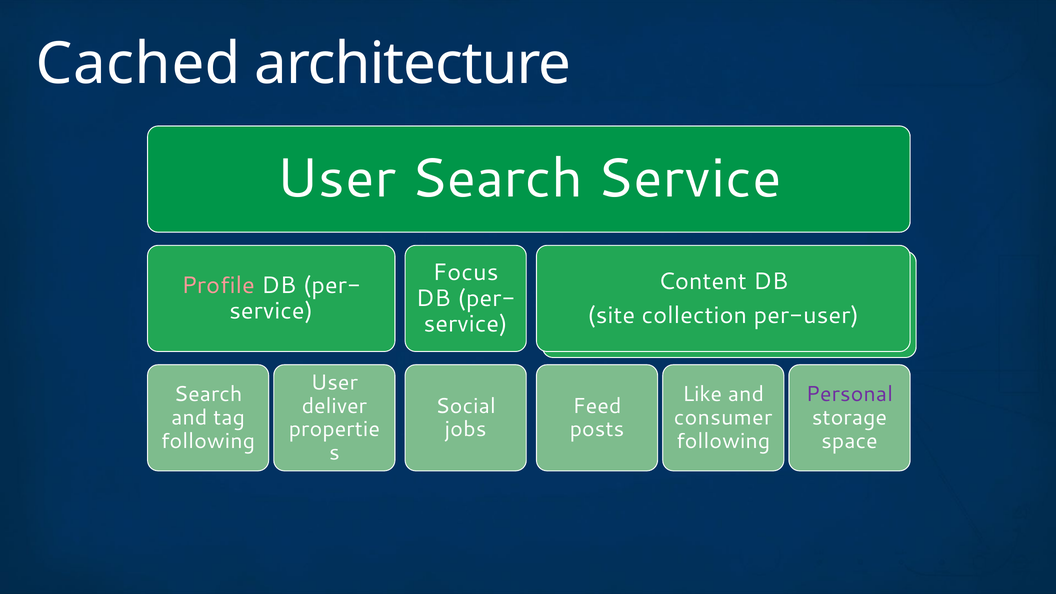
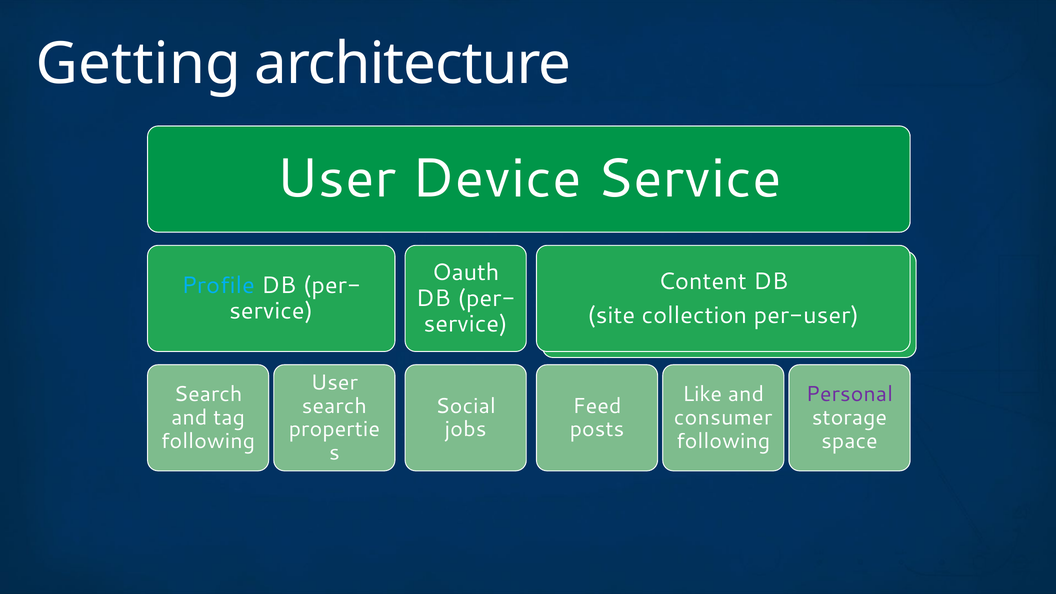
Cached: Cached -> Getting (138, 64)
User Search: Search -> Device (497, 179)
Focus: Focus -> Oauth (466, 273)
Profile colour: pink -> light blue (218, 285)
deliver: deliver -> search (334, 406)
